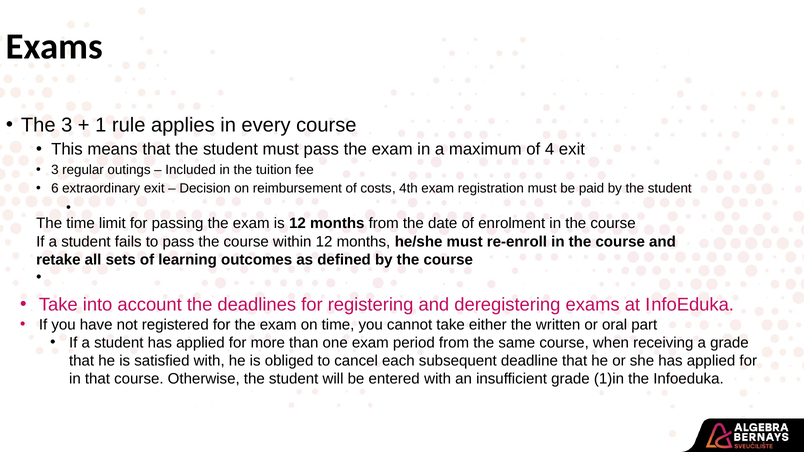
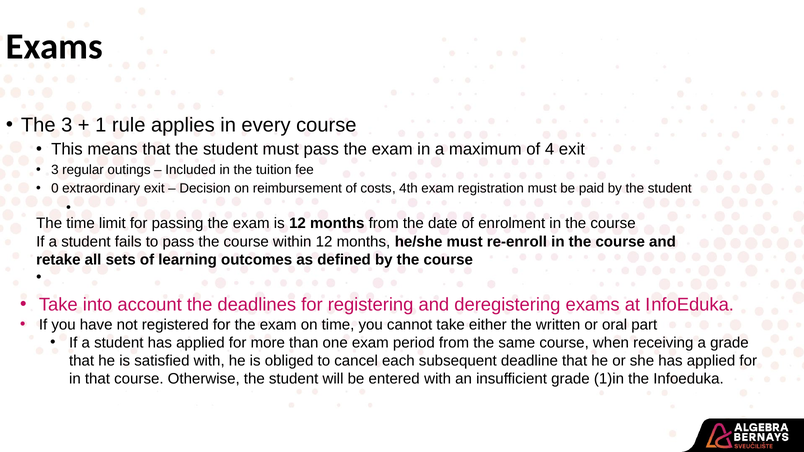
6: 6 -> 0 (55, 188)
